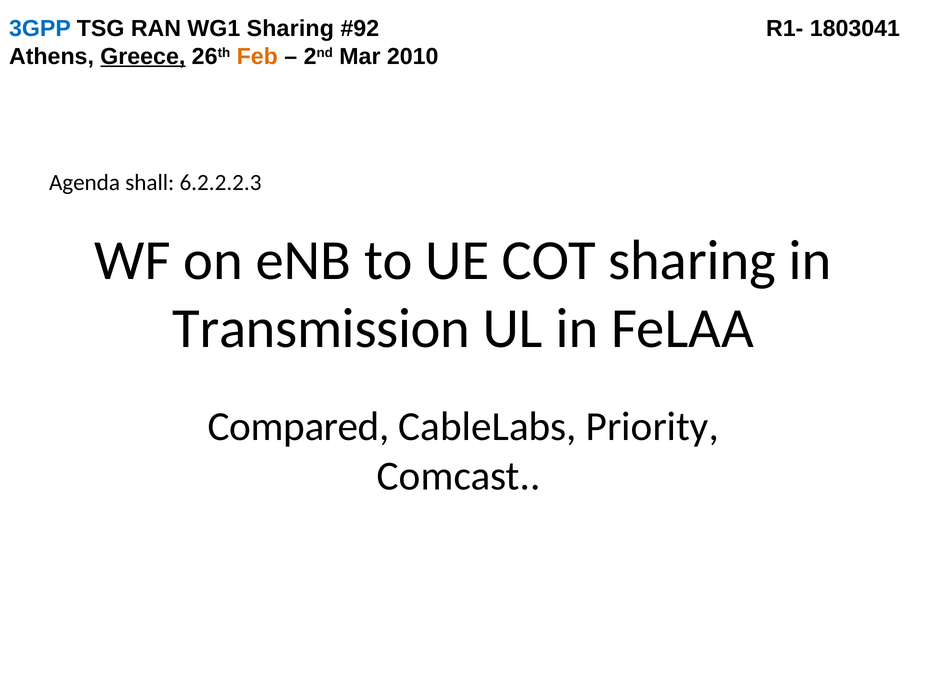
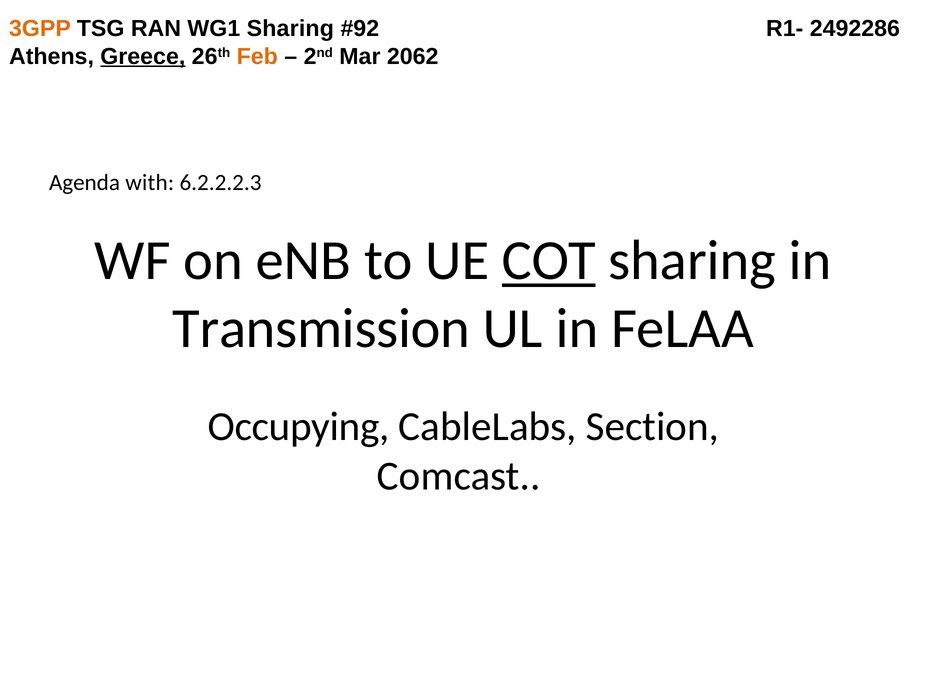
3GPP colour: blue -> orange (40, 28)
1803041: 1803041 -> 2492286 (855, 28)
2010: 2010 -> 2062 (413, 56)
shall: shall -> with (150, 182)
COT underline: none -> present (549, 260)
Compared: Compared -> Occupying (299, 426)
Priority: Priority -> Section (652, 426)
